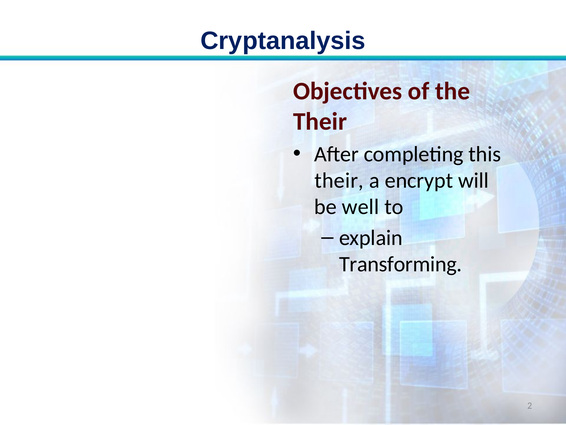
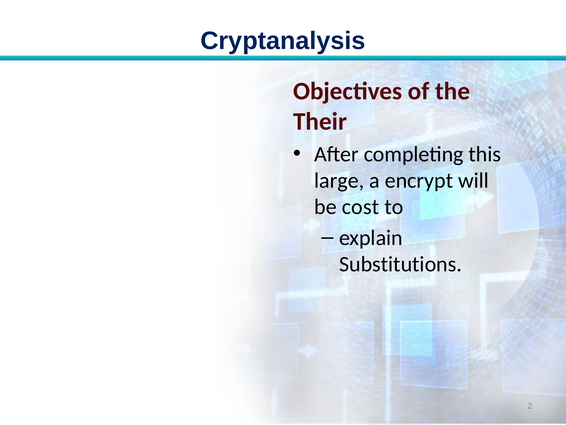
their: their -> large (339, 180)
well: well -> cost (361, 207)
Transforming: Transforming -> Substitutions (401, 264)
